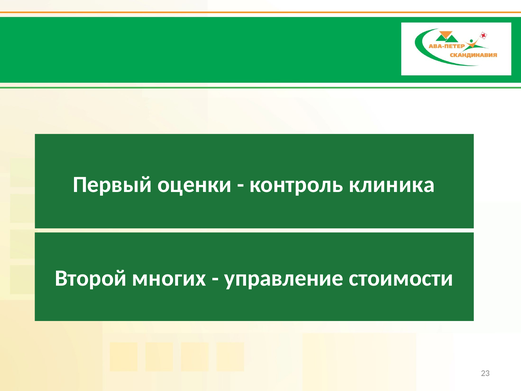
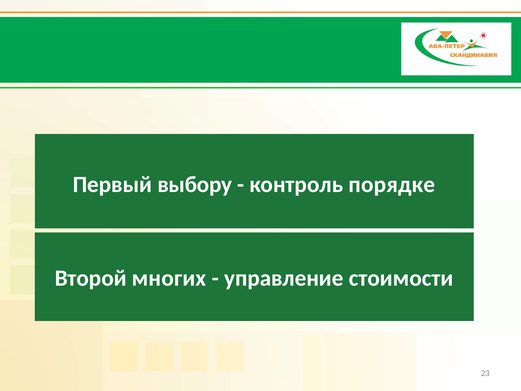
оценки: оценки -> выбору (195, 184)
клиника: клиника -> порядке (392, 184)
